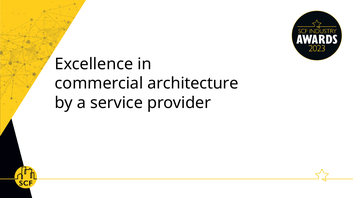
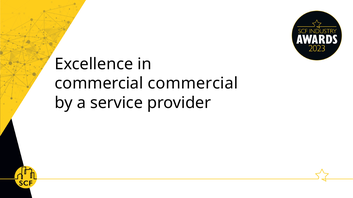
commercial architecture: architecture -> commercial (193, 84)
